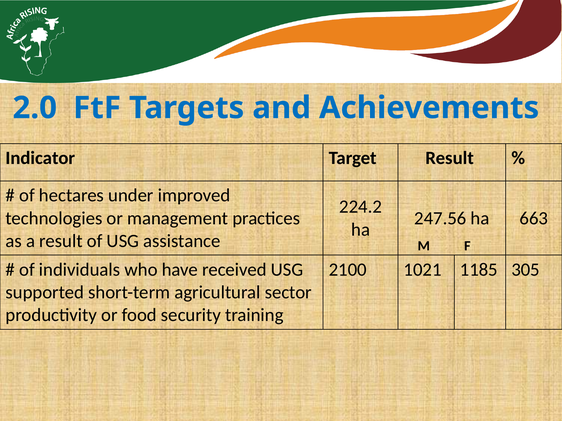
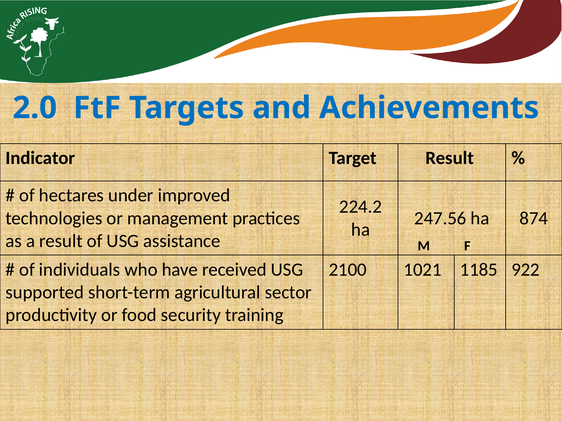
663: 663 -> 874 (534, 218)
305: 305 -> 922 (526, 270)
